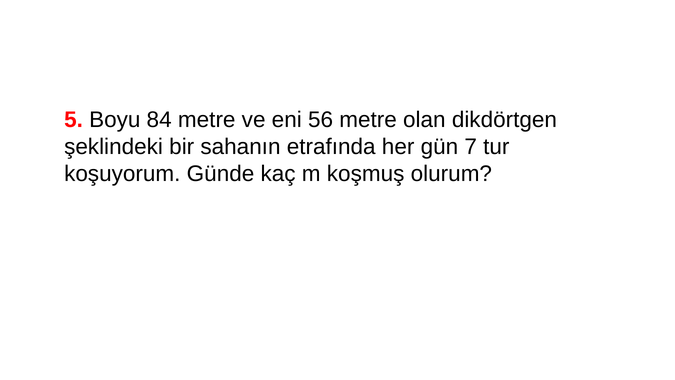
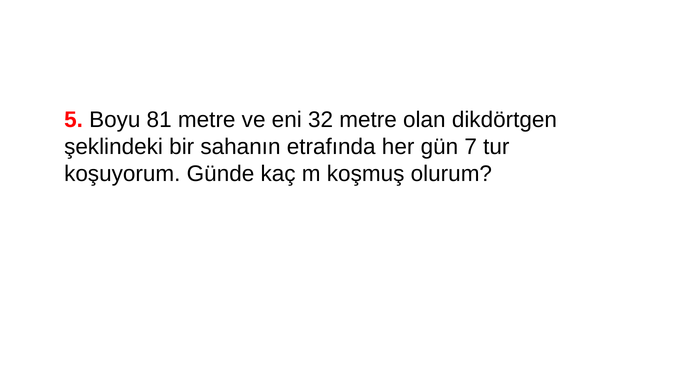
84: 84 -> 81 (159, 120)
56: 56 -> 32 (321, 120)
